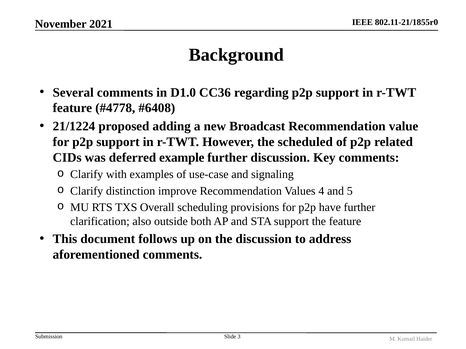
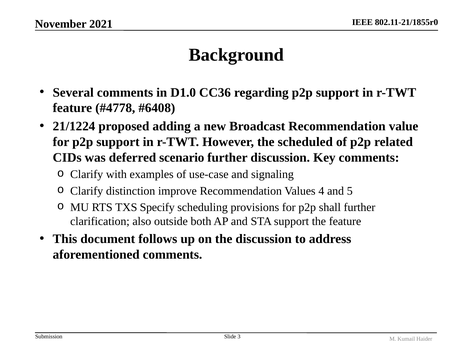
example: example -> scenario (182, 158)
Overall: Overall -> Specify (157, 208)
have: have -> shall (330, 208)
